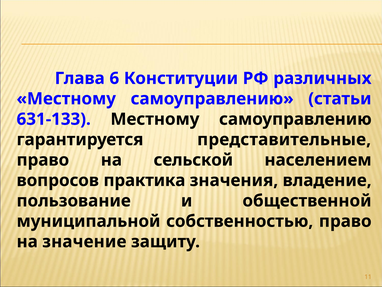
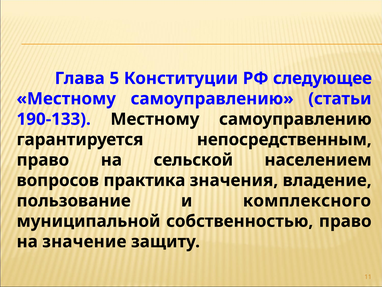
6: 6 -> 5 (114, 78)
различных: различных -> следующее (322, 78)
631-133: 631-133 -> 190-133 (54, 119)
представительные: представительные -> непосредственным (284, 139)
общественной: общественной -> комплексного (307, 200)
